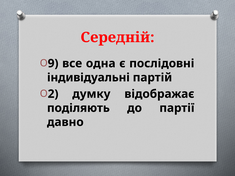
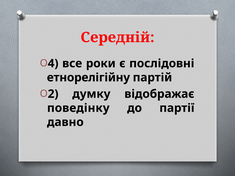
9: 9 -> 4 (53, 64)
одна: одна -> роки (101, 64)
індивідуальні: індивідуальні -> етнорелігійну (88, 78)
поділяють: поділяють -> поведінку (78, 108)
